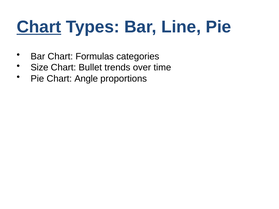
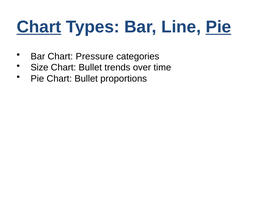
Pie underline: none -> present (218, 27)
Formulas: Formulas -> Pressure (95, 56)
Pie Chart Angle: Angle -> Bullet (86, 79)
